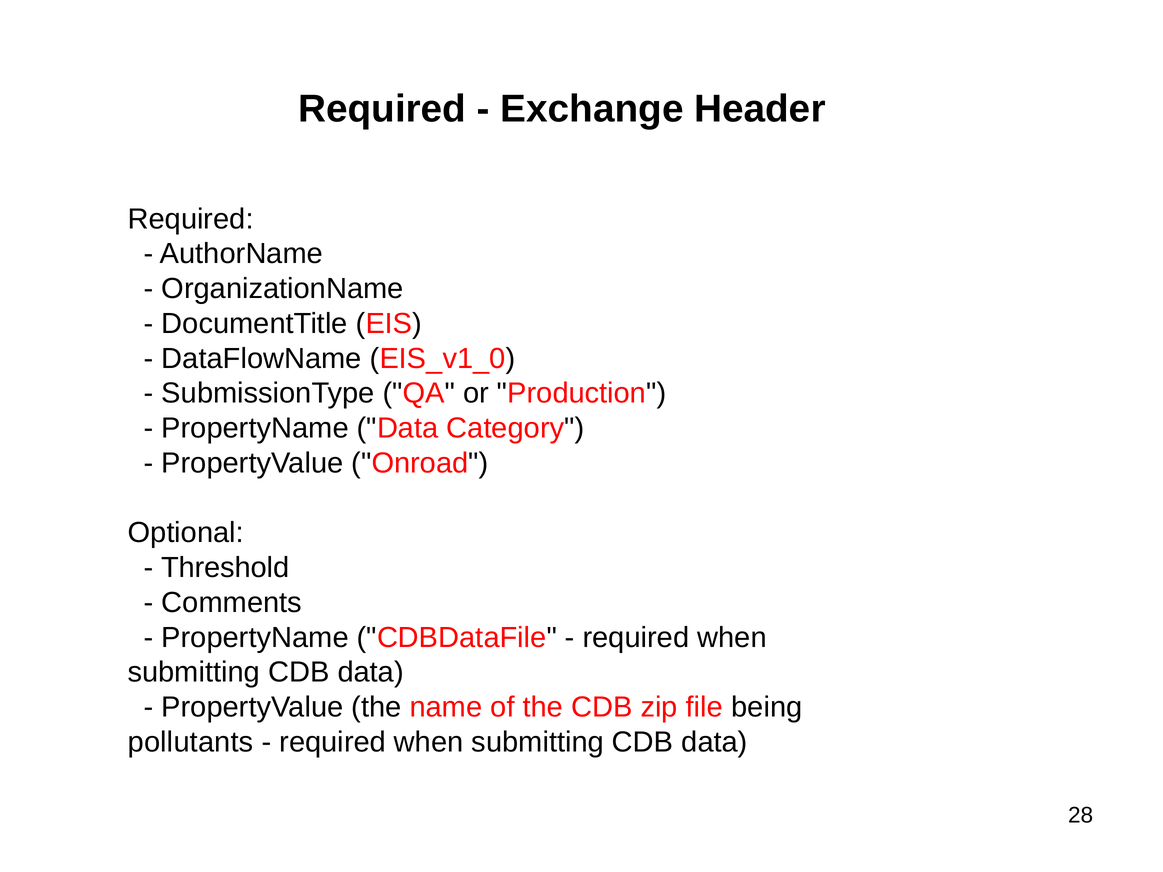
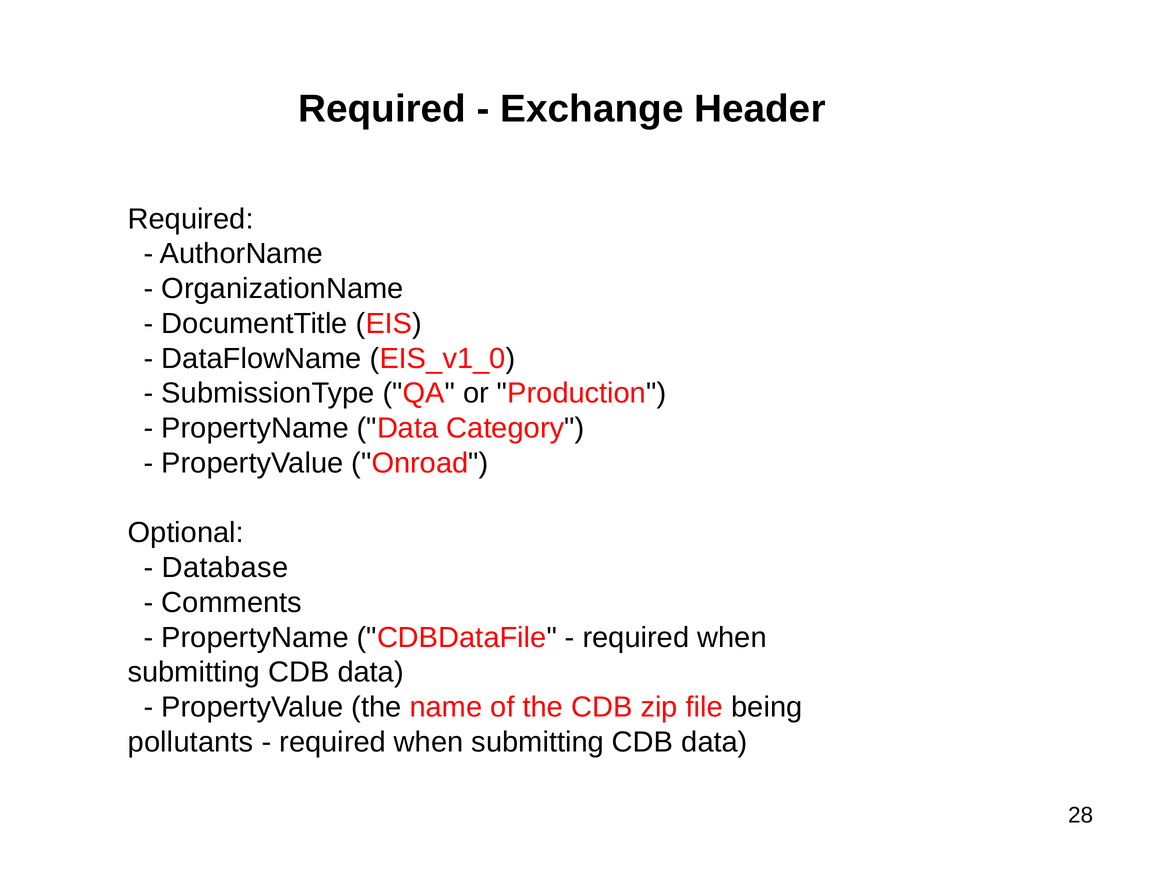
Threshold: Threshold -> Database (225, 568)
